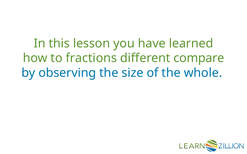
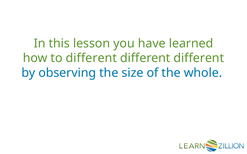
to fractions: fractions -> different (91, 58)
compare: compare -> different (199, 58)
